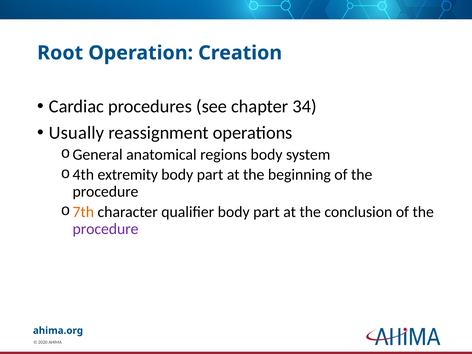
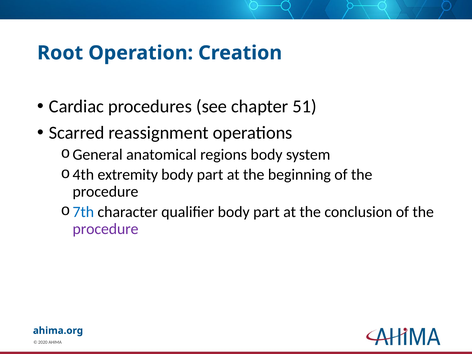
34: 34 -> 51 (305, 106)
Usually: Usually -> Scarred (77, 133)
7th colour: orange -> blue (83, 212)
